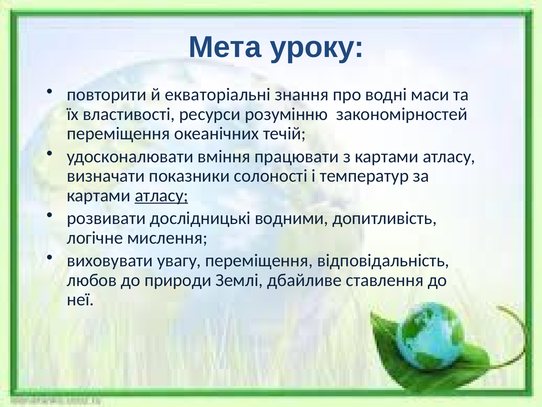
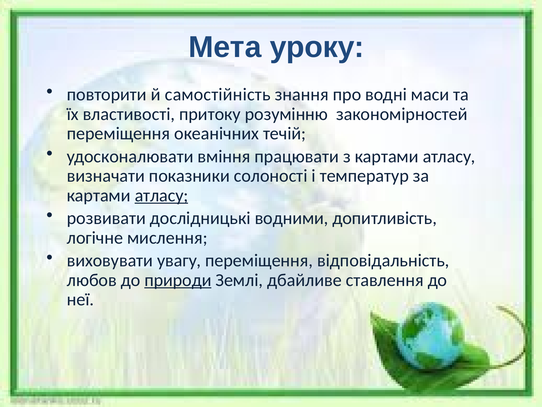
екваторіальні: екваторіальні -> самостійність (218, 94)
ресурси: ресурси -> притоку (210, 114)
природи underline: none -> present (178, 280)
